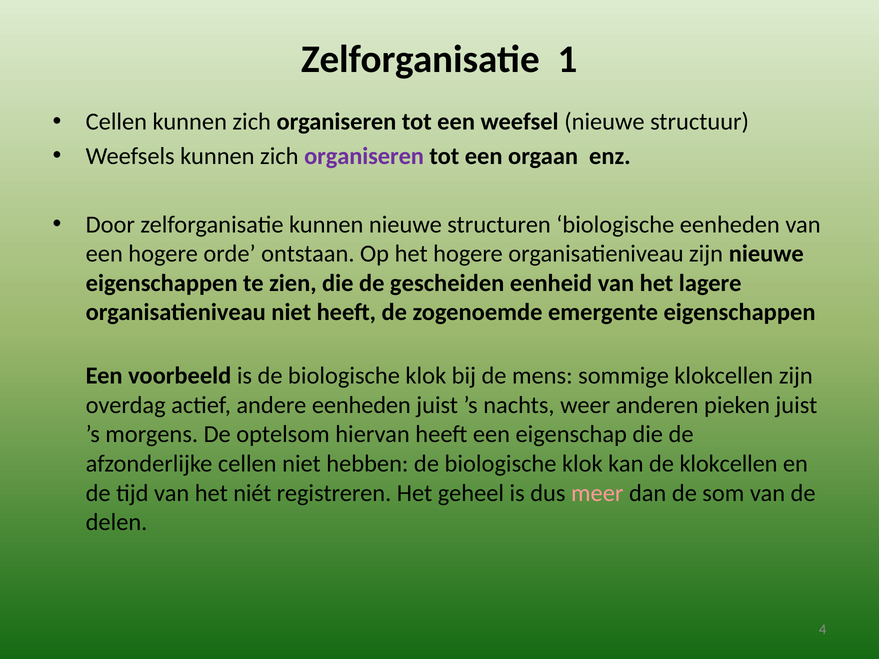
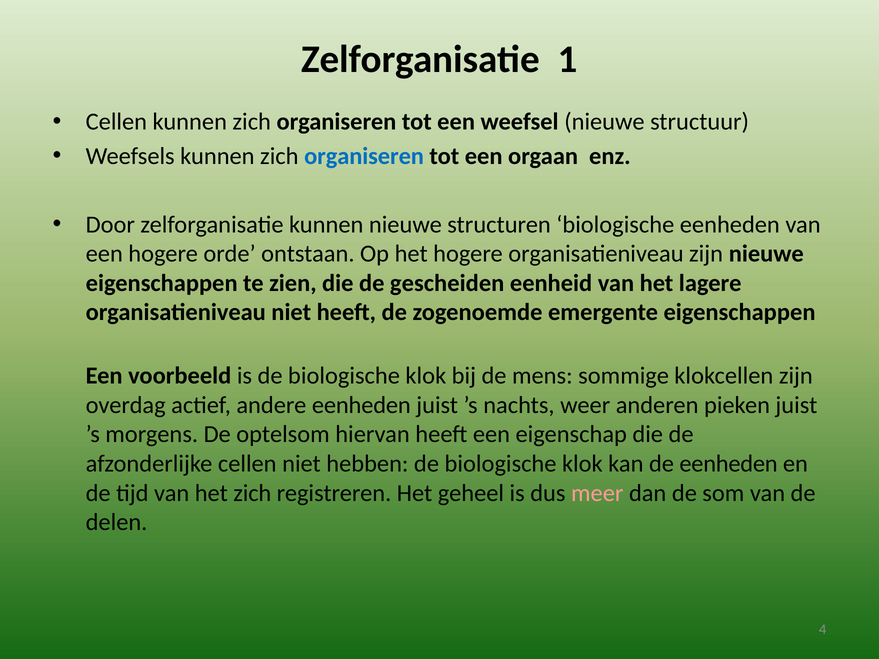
organiseren colour: purple -> blue (364, 156)
de klokcellen: klokcellen -> eenheden (729, 464)
het niét: niét -> zich (252, 493)
